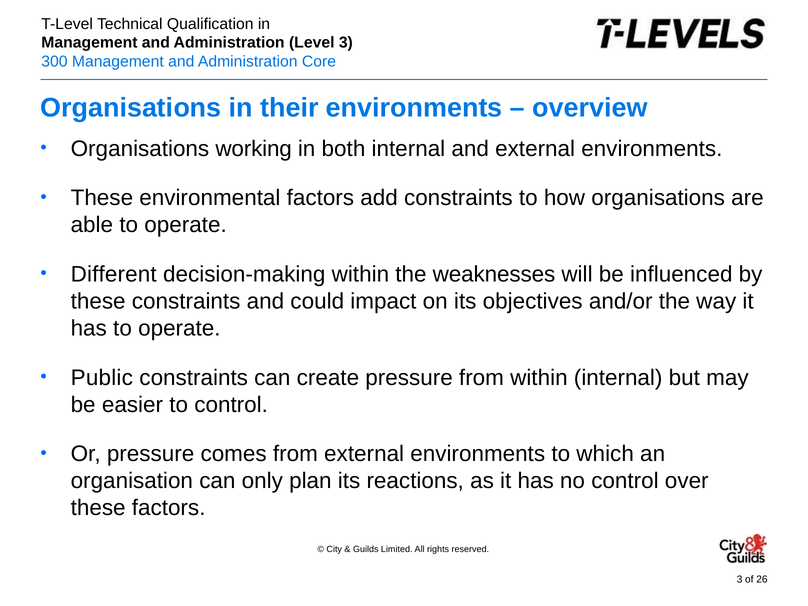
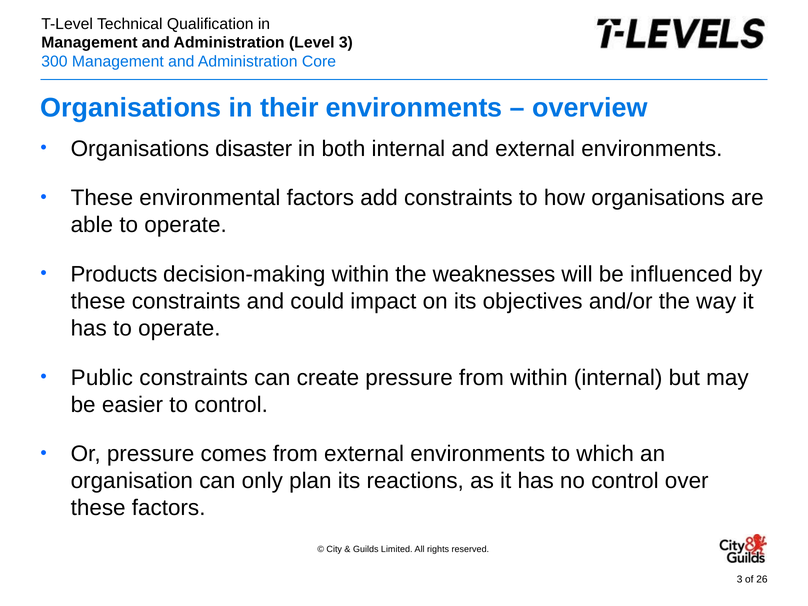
working: working -> disaster (254, 149)
Different: Different -> Products (114, 274)
